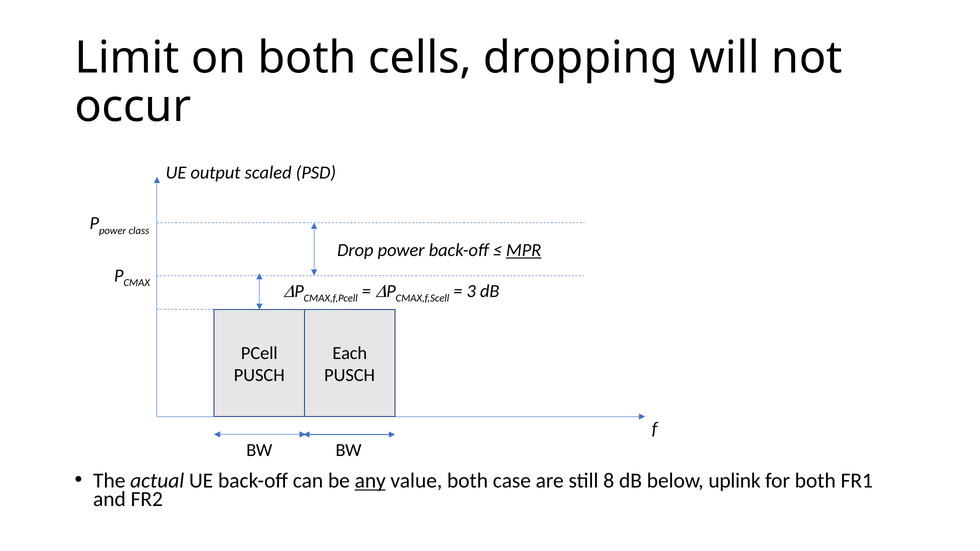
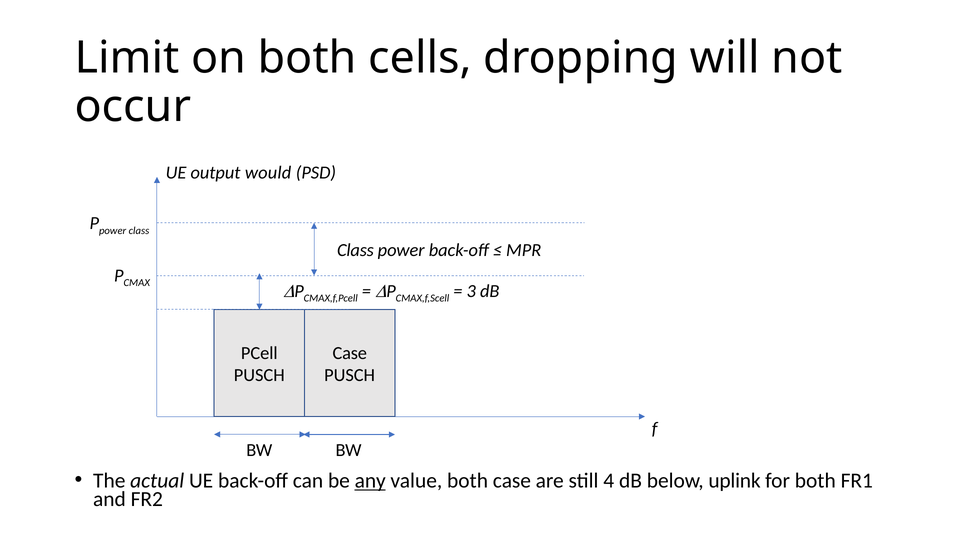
scaled: scaled -> would (268, 173)
Drop: Drop -> Class (355, 250)
MPR underline: present -> none (524, 250)
Each: Each -> Case (350, 353)
8: 8 -> 4 (609, 481)
